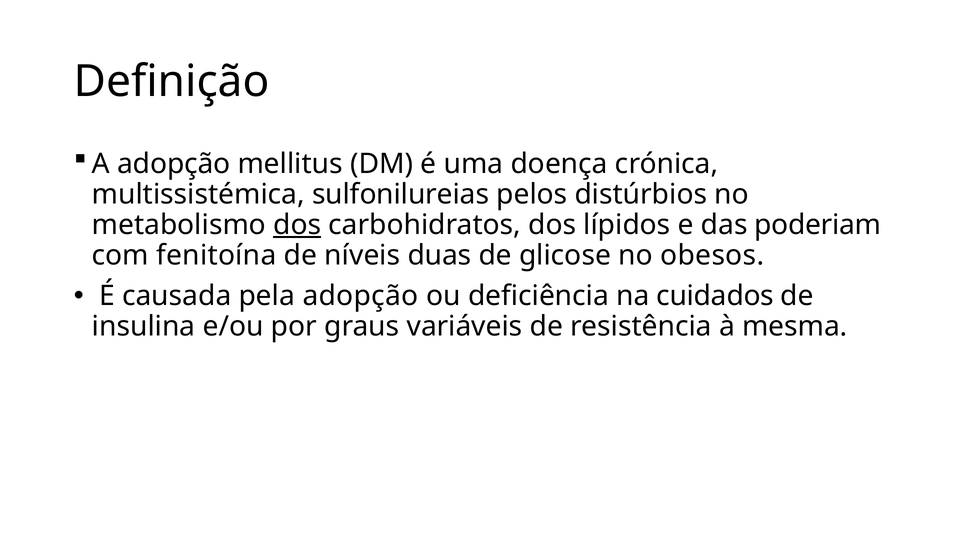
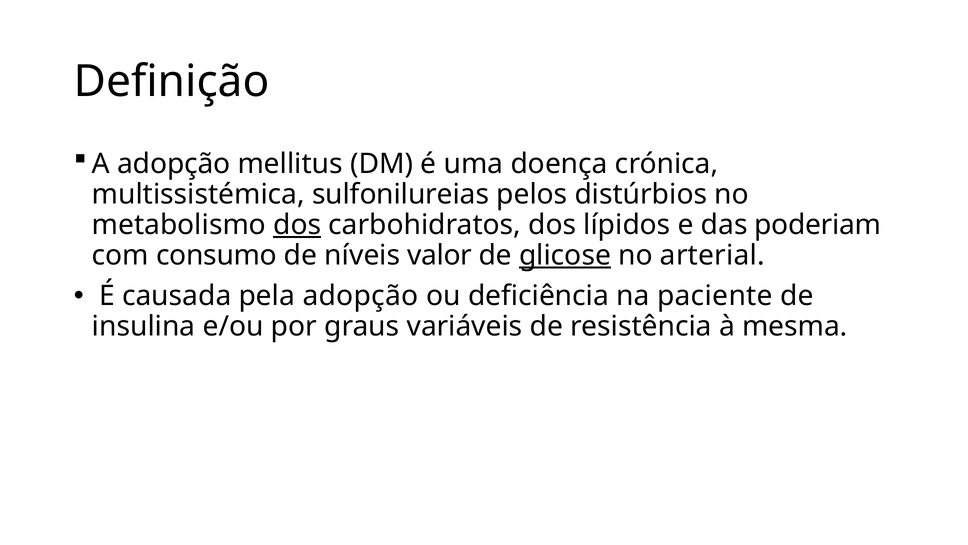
fenitoína: fenitoína -> consumo (217, 255)
duas: duas -> valor (440, 255)
glicose underline: none -> present (565, 255)
obesos: obesos -> arterial (712, 255)
cuidados: cuidados -> paciente (715, 296)
